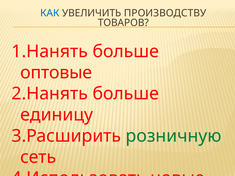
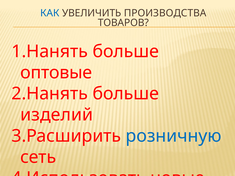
ПРОИЗВОДСТВУ: ПРОИЗВОДСТВУ -> ПРОИЗВОДСТВА (165, 13)
единицу: единицу -> изделий (57, 115)
розничную colour: green -> blue (174, 136)
